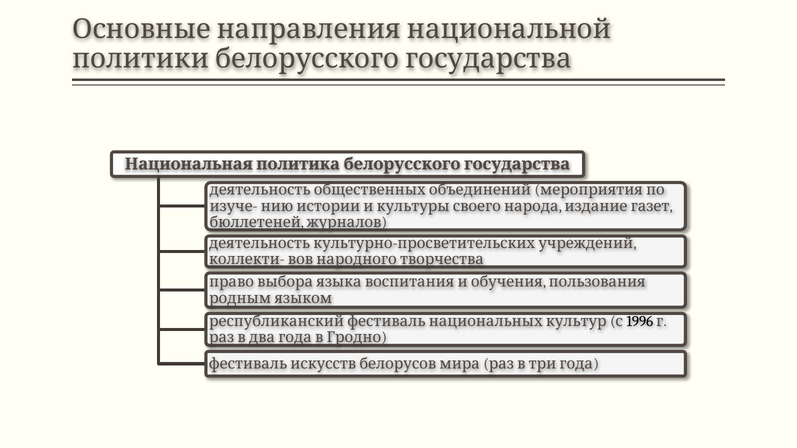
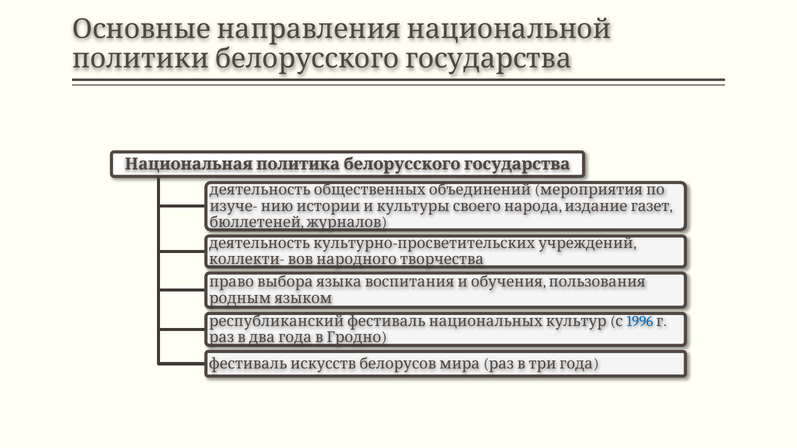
1996 colour: black -> blue (640, 321)
